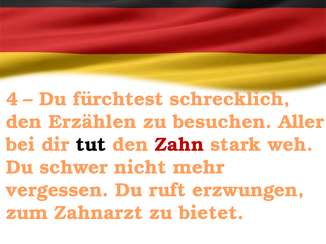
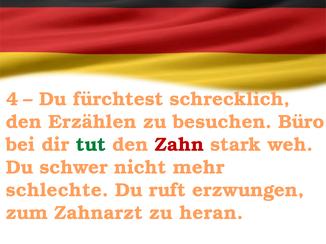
Aller: Aller -> Büro (301, 122)
tut colour: black -> green (91, 145)
vergessen: vergessen -> schlechte (57, 190)
bietet: bietet -> heran (211, 213)
